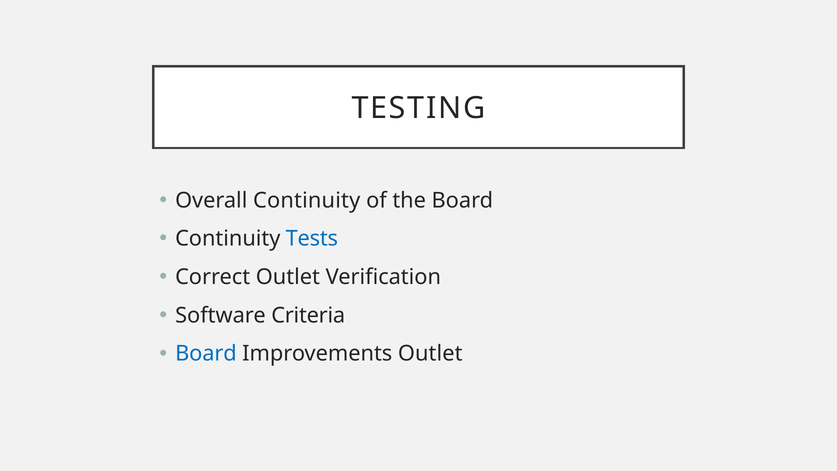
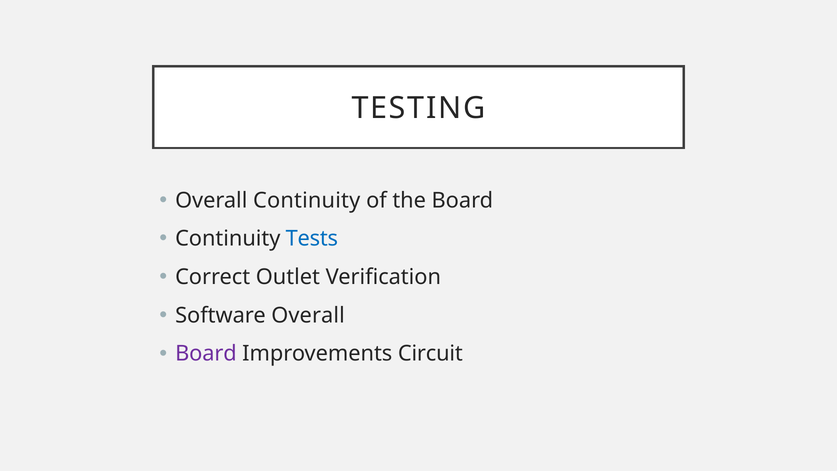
Software Criteria: Criteria -> Overall (308, 315)
Board colour: blue -> purple (206, 354)
Improvements Outlet: Outlet -> Circuit (430, 354)
